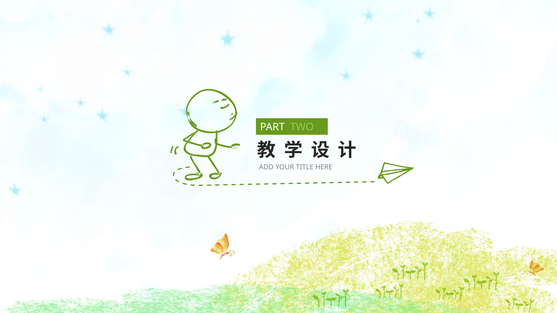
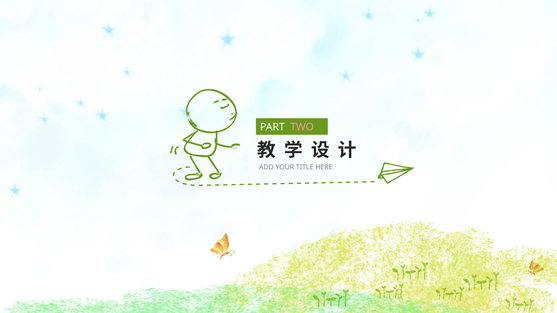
TWO colour: light green -> pink (302, 127)
